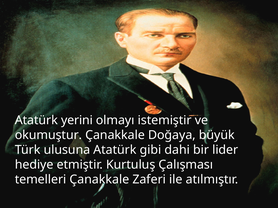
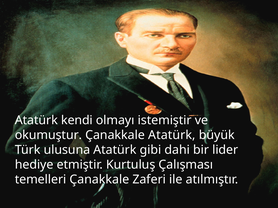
yerini: yerini -> kendi (77, 120)
Çanakkale Doğaya: Doğaya -> Atatürk (172, 135)
